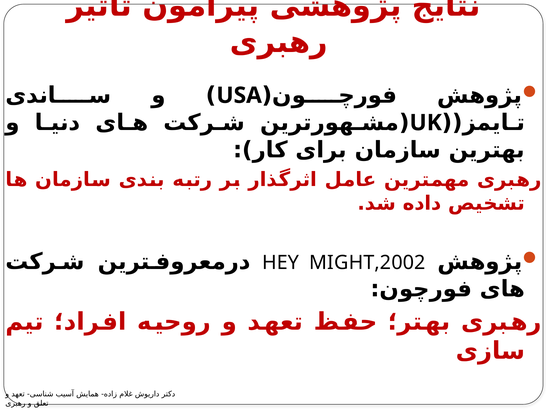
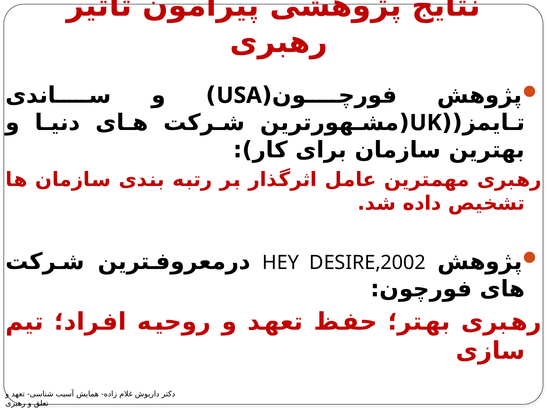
MIGHT,2002: MIGHT,2002 -> DESIRE,2002 (368, 263)
